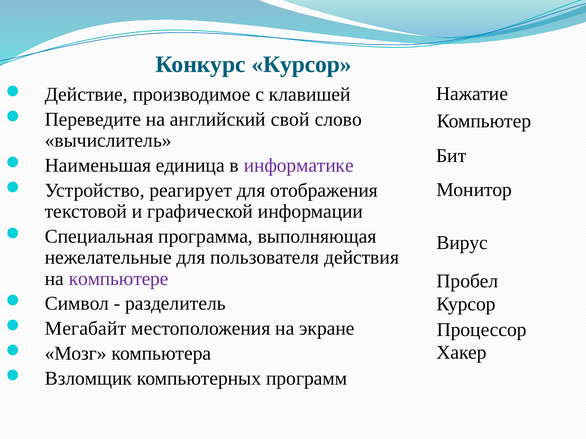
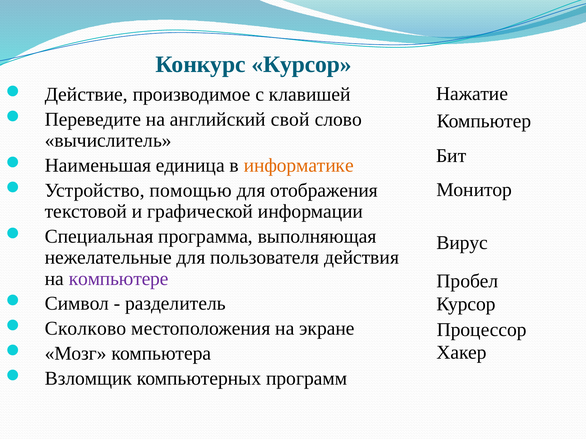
информатике colour: purple -> orange (299, 166)
реагирует: реагирует -> помощью (191, 191)
Мегабайт: Мегабайт -> Сколково (86, 329)
